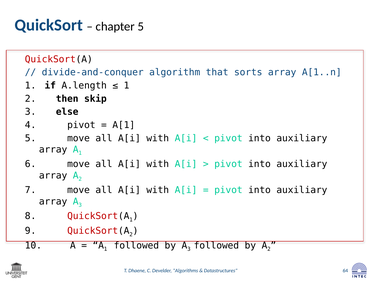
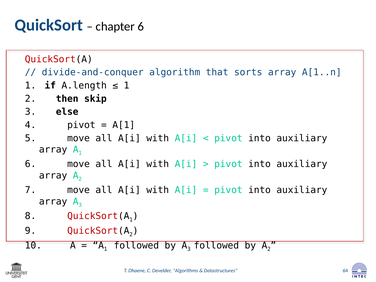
chapter 5: 5 -> 6 (141, 26)
